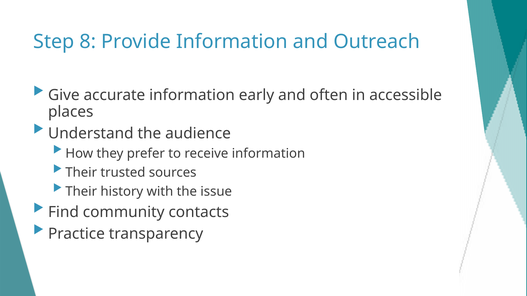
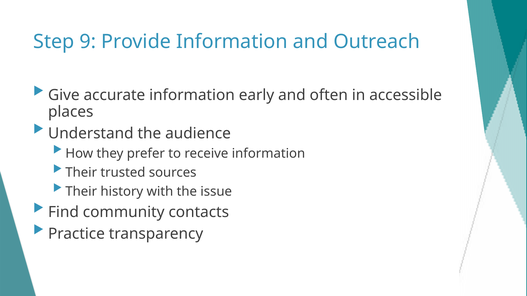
8: 8 -> 9 (88, 42)
